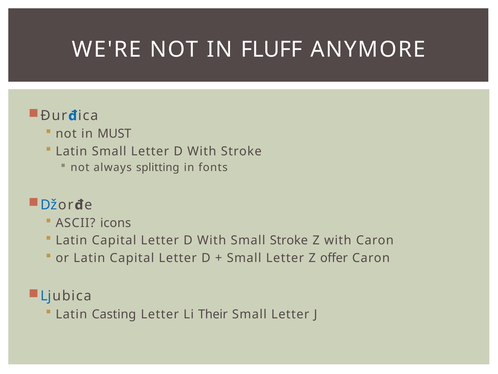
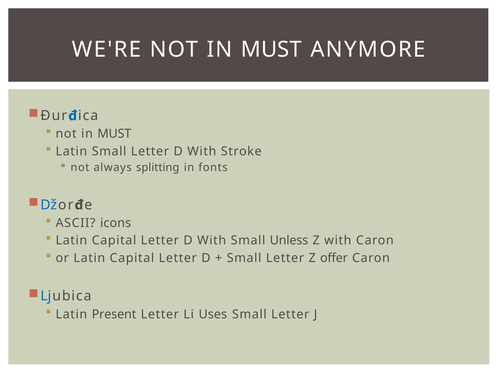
WE'RE NOT IN FLUFF: FLUFF -> MUST (271, 50)
Small Stroke: Stroke -> Unless (289, 240)
Casting: Casting -> Present (114, 314)
Their: Their -> Uses (213, 314)
